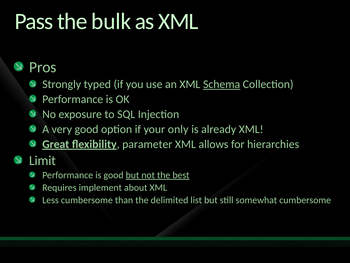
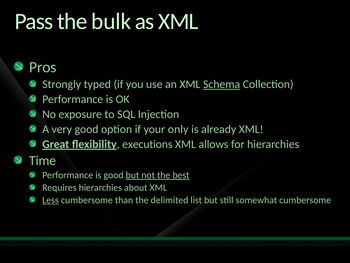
parameter: parameter -> executions (147, 144)
Limit: Limit -> Time (43, 160)
Requires implement: implement -> hierarchies (100, 187)
Less underline: none -> present (51, 200)
